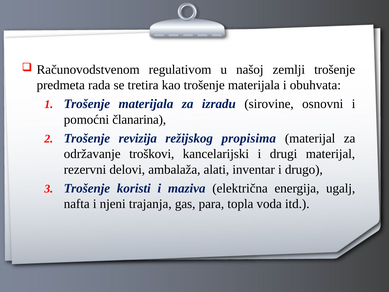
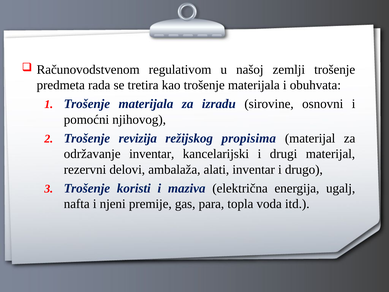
članarina: članarina -> njihovog (139, 119)
održavanje troškovi: troškovi -> inventar (152, 154)
trajanja: trajanja -> premije (150, 204)
